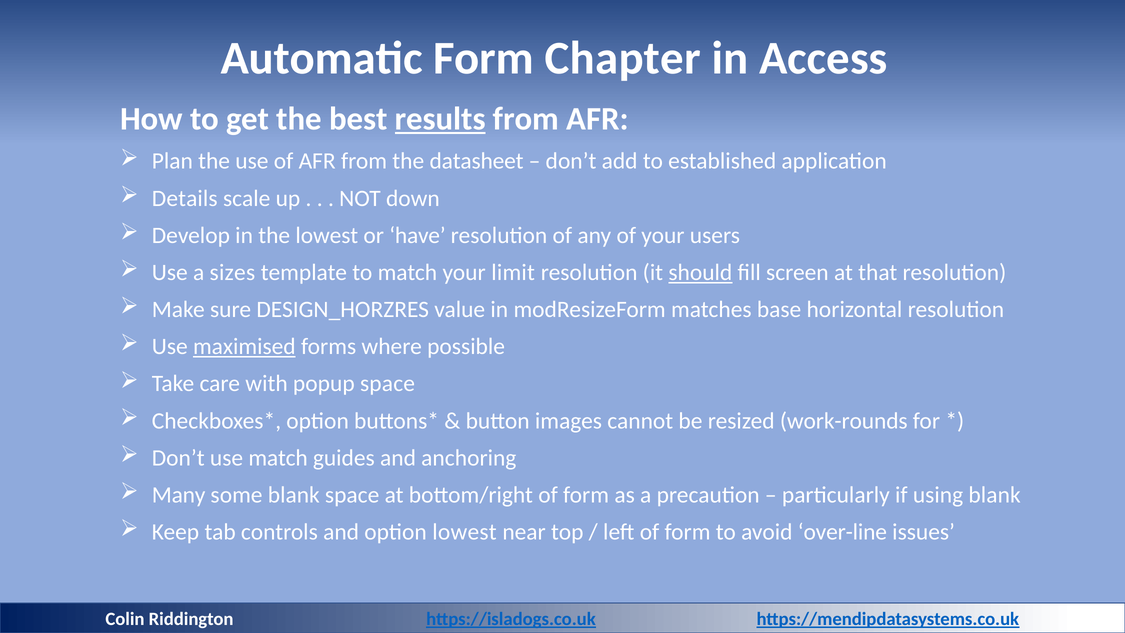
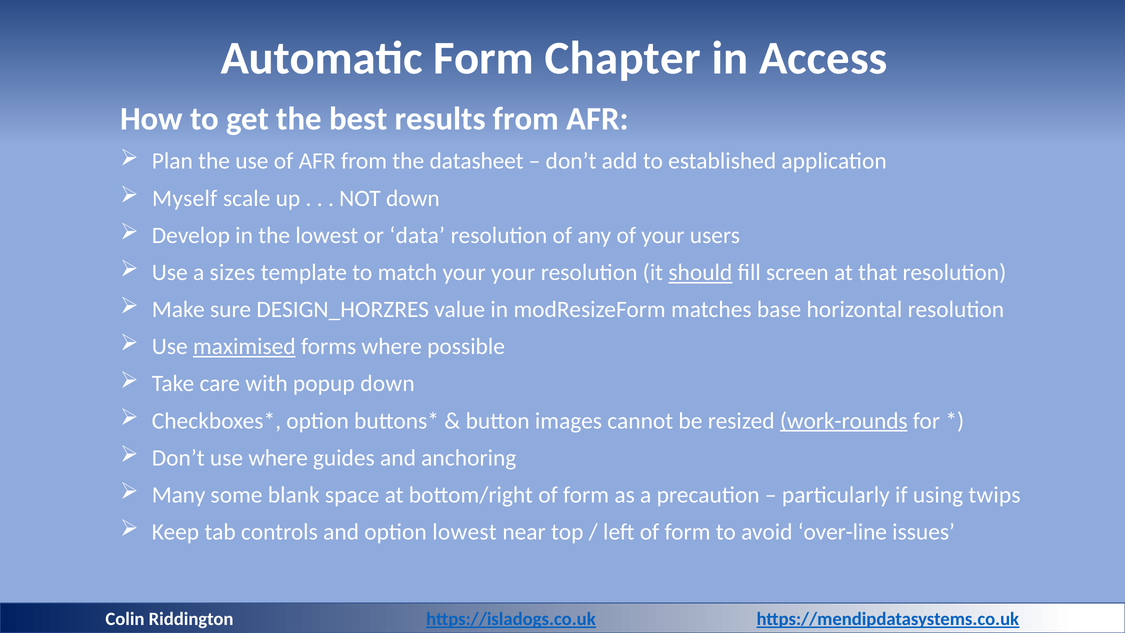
results underline: present -> none (440, 119)
Details: Details -> Myself (185, 198)
have: have -> data (417, 235)
your limit: limit -> your (513, 272)
popup space: space -> down (387, 384)
work-rounds underline: none -> present (844, 421)
use match: match -> where (278, 458)
using blank: blank -> twips (995, 495)
